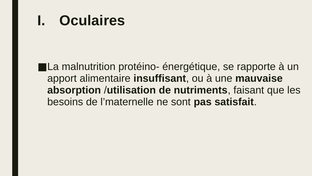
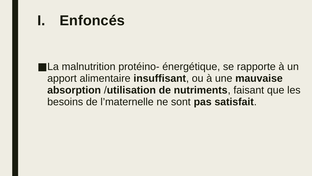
Oculaires: Oculaires -> Enfoncés (92, 21)
